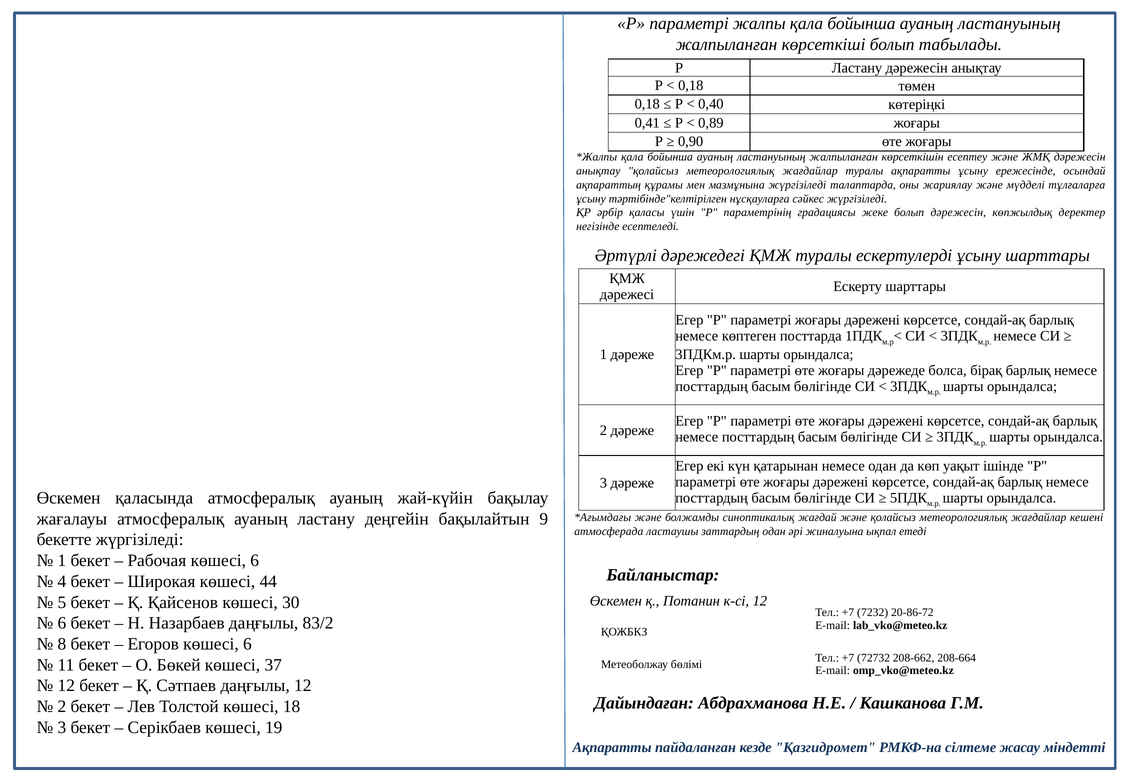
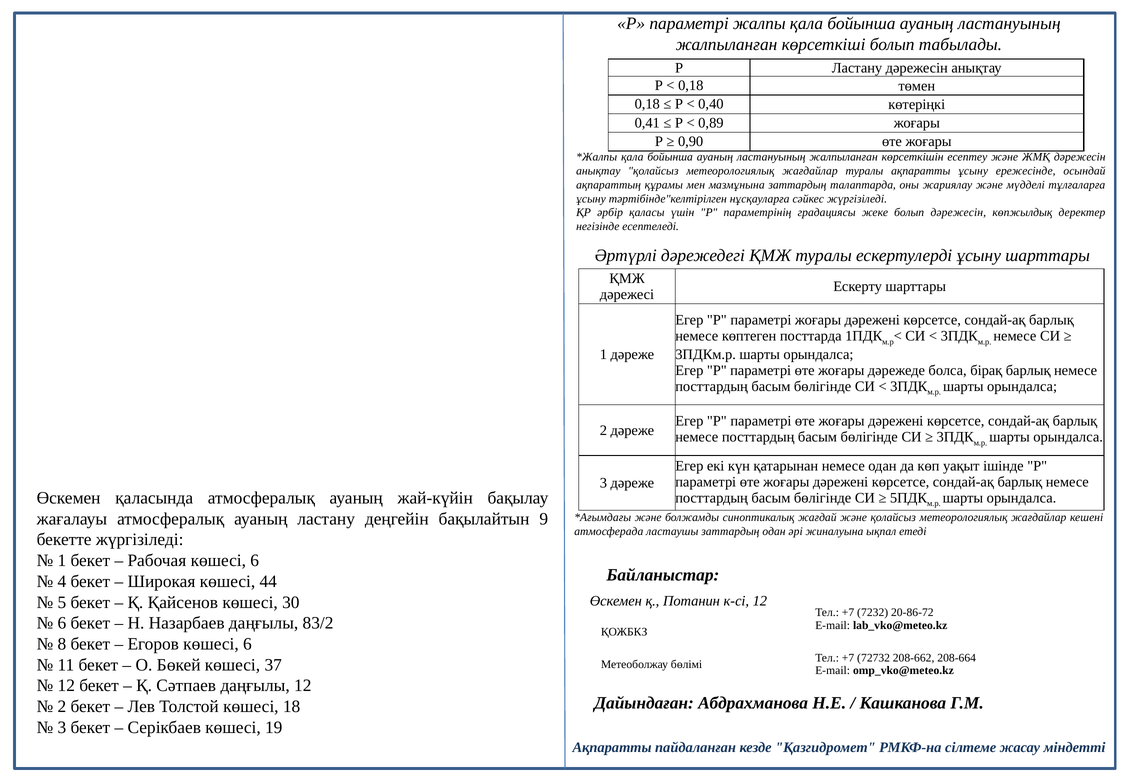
мазмұнына жүргізіледі: жүргізіледі -> заттардың (797, 185)
